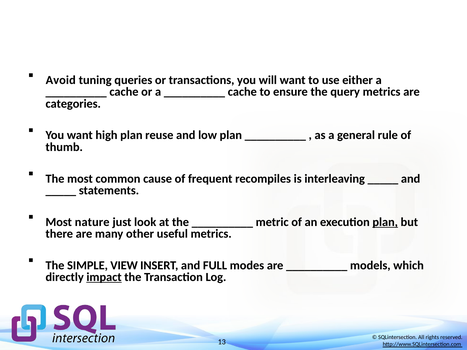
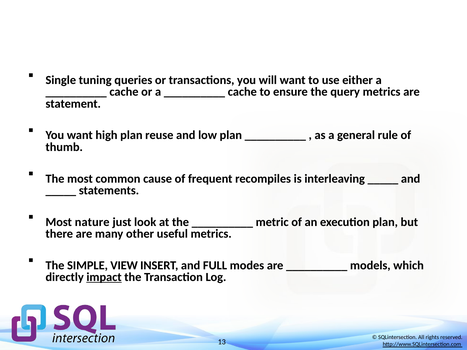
Avoid: Avoid -> Single (61, 80)
categories: categories -> statement (73, 104)
plan underline: present -> none (385, 222)
